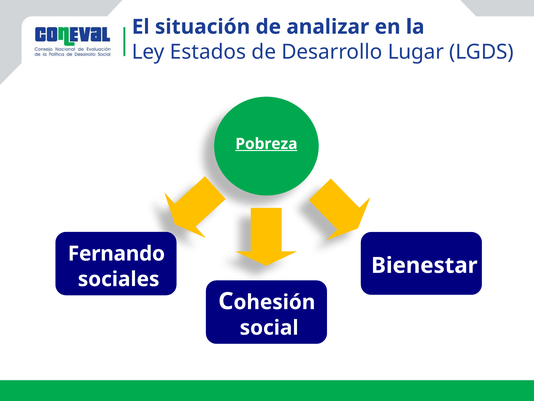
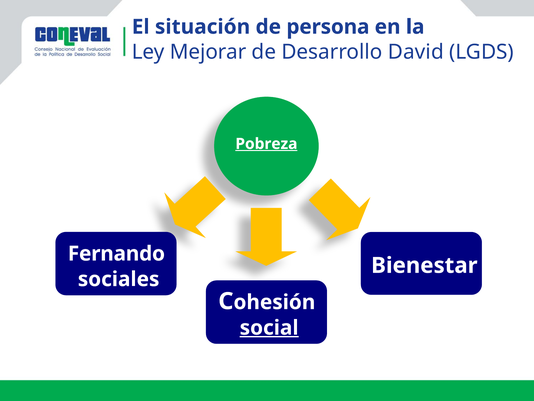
analizar: analizar -> persona (328, 27)
Estados: Estados -> Mejorar (208, 52)
Lugar: Lugar -> David (416, 52)
social underline: none -> present (269, 327)
